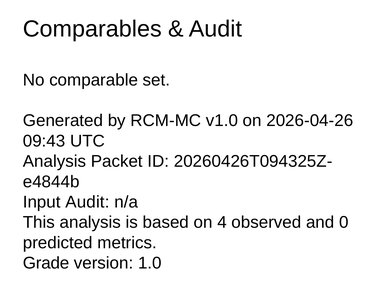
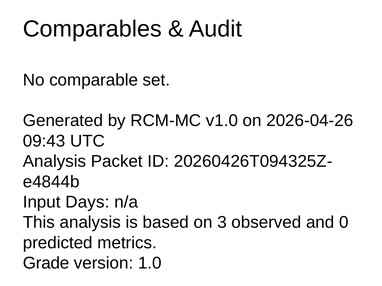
Input Audit: Audit -> Days (87, 202)
4: 4 -> 3 (222, 223)
